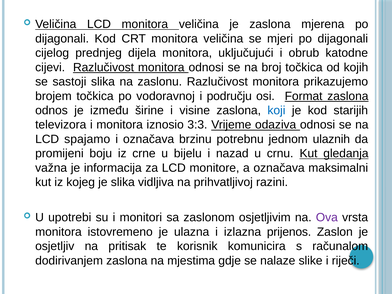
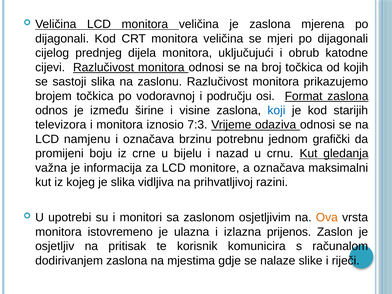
3:3: 3:3 -> 7:3 (197, 125)
spajamo: spajamo -> namjenu (87, 139)
ulaznih: ulaznih -> grafički (331, 139)
Ova colour: purple -> orange (327, 218)
